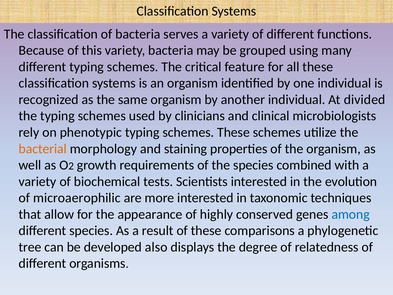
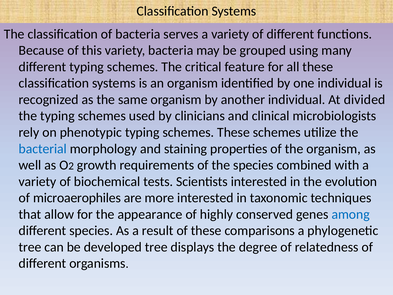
bacterial colour: orange -> blue (43, 149)
microaerophilic: microaerophilic -> microaerophiles (77, 198)
developed also: also -> tree (156, 247)
